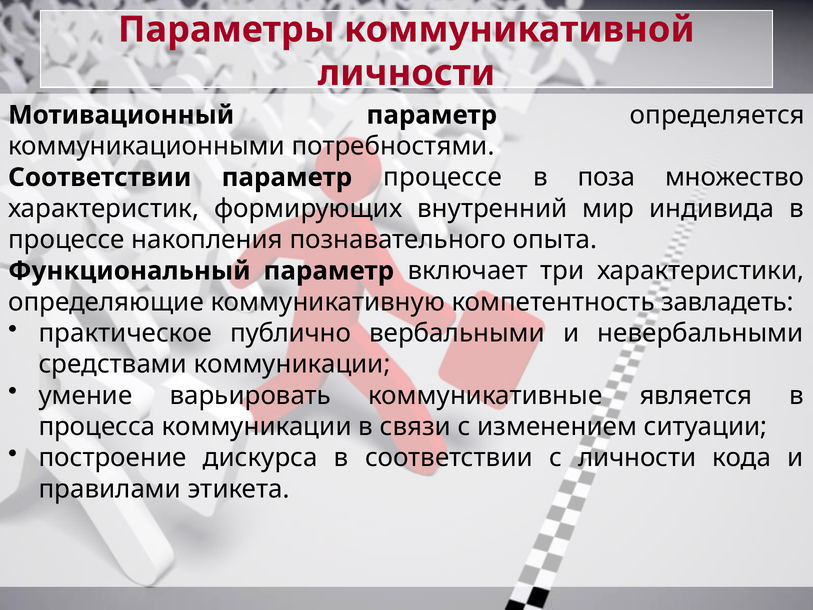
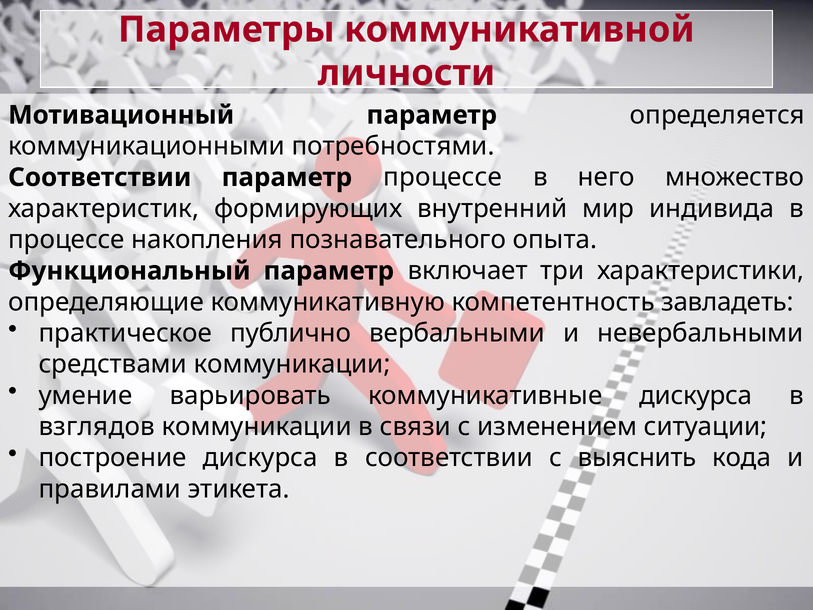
поза: поза -> него (606, 177)
коммуникативные является: является -> дискурса (696, 395)
процесса: процесса -> взглядов (97, 426)
с личности: личности -> выяснить (637, 458)
